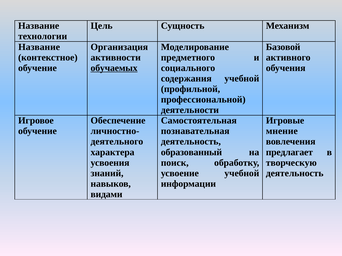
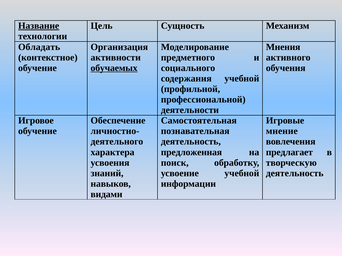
Название underline: none -> present (39, 26)
Название: Название -> Обладать (39, 47)
Базовой: Базовой -> Мнения (283, 47)
образованный: образованный -> предложенная (191, 152)
